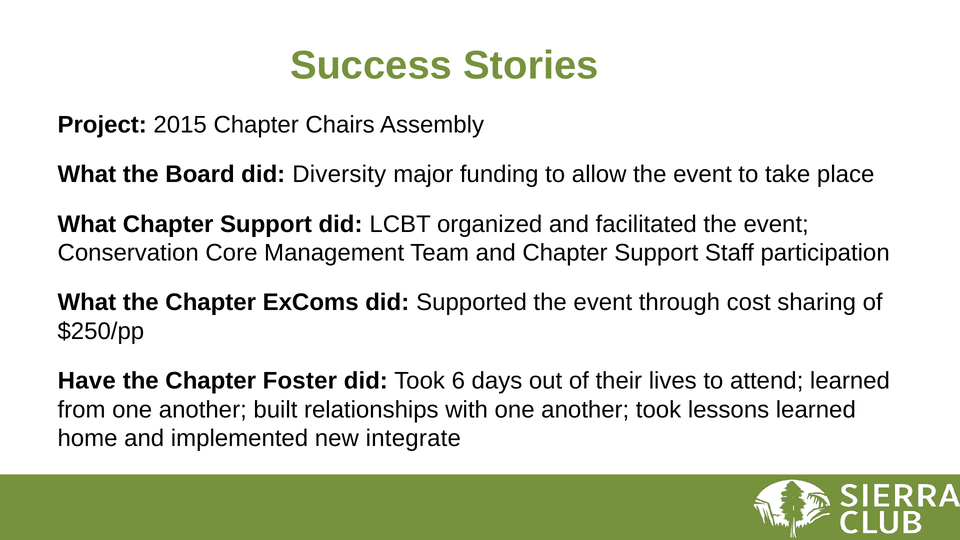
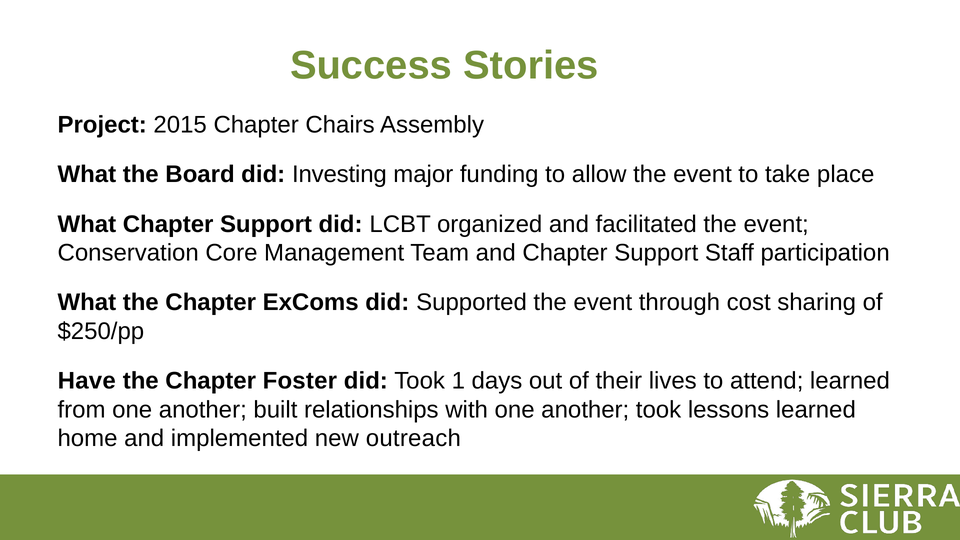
Diversity: Diversity -> Investing (339, 174)
6: 6 -> 1 (458, 381)
integrate: integrate -> outreach (413, 439)
